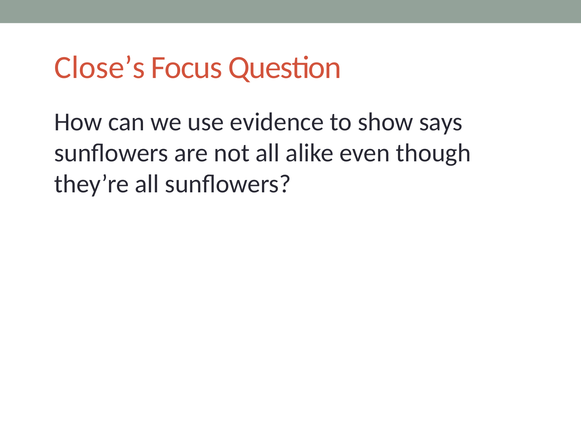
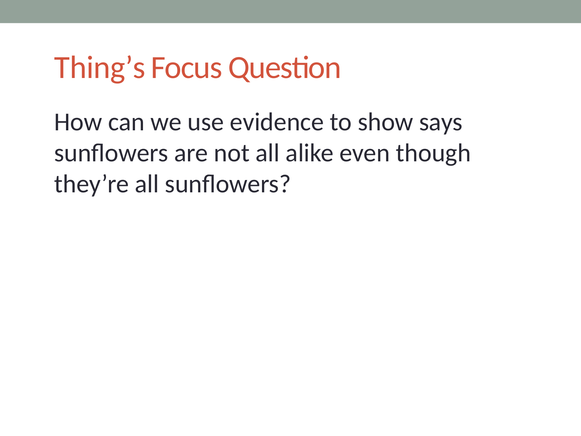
Close’s: Close’s -> Thing’s (100, 68)
